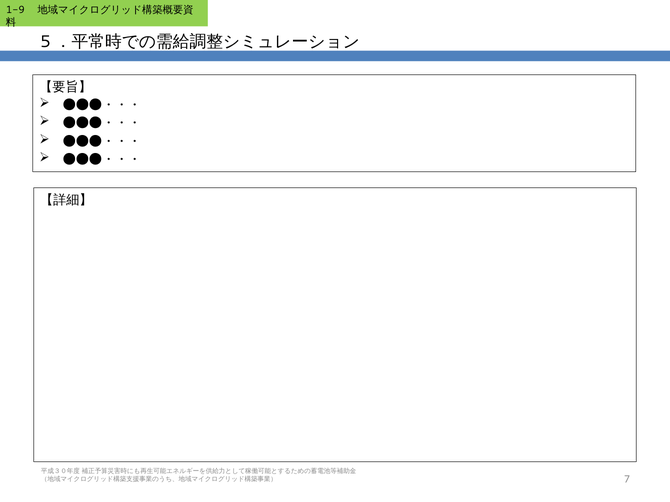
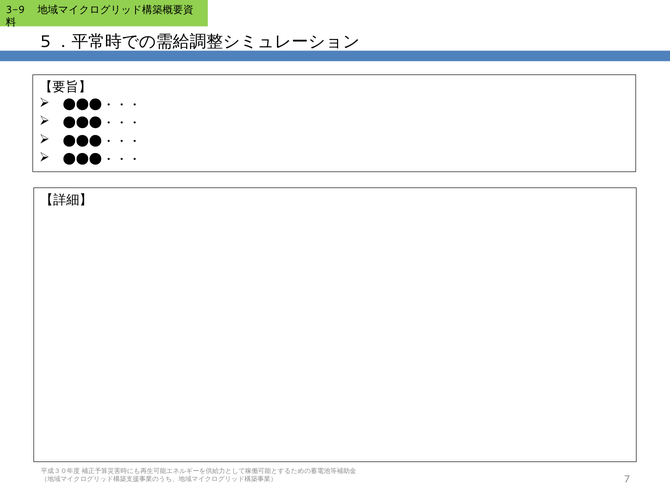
1-9: 1-9 -> 3-9 (15, 10)
